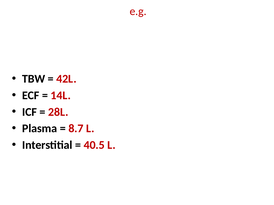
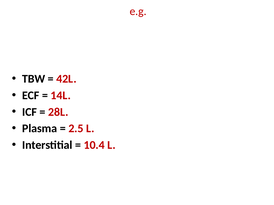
8.7: 8.7 -> 2.5 (76, 129)
40.5: 40.5 -> 10.4 (94, 145)
